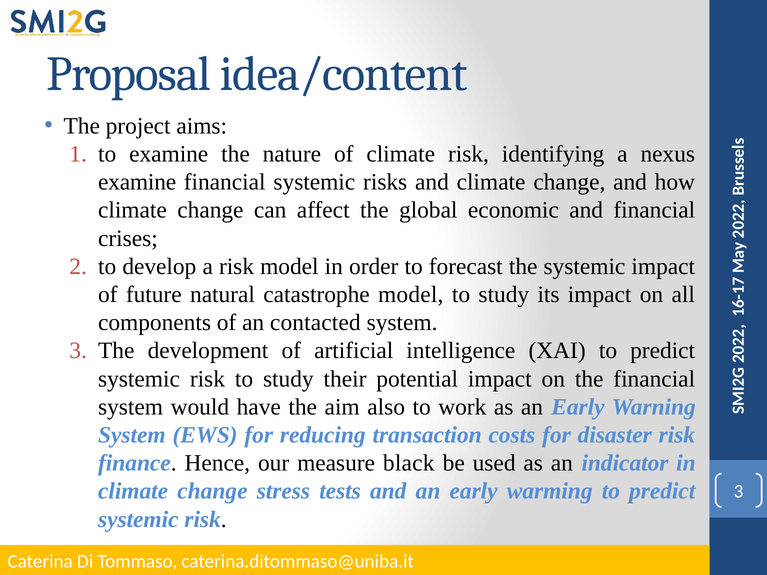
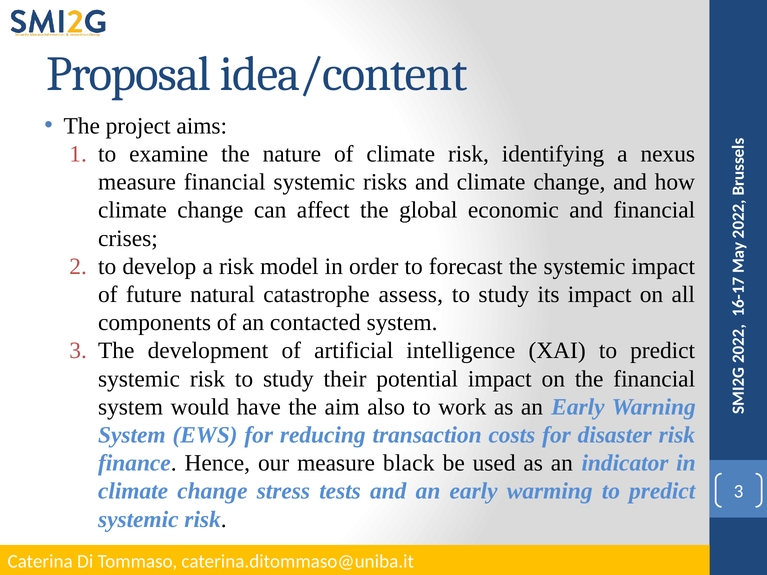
examine: examine -> measure (137, 182)
catastrophe model: model -> assess (411, 295)
